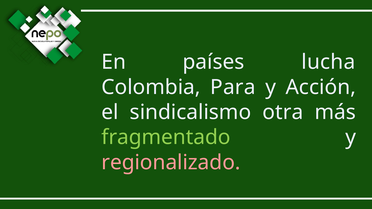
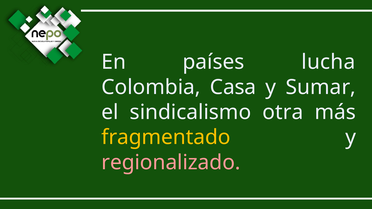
Para: Para -> Casa (233, 87)
Acción: Acción -> Sumar (321, 87)
fragmentado colour: light green -> yellow (166, 137)
